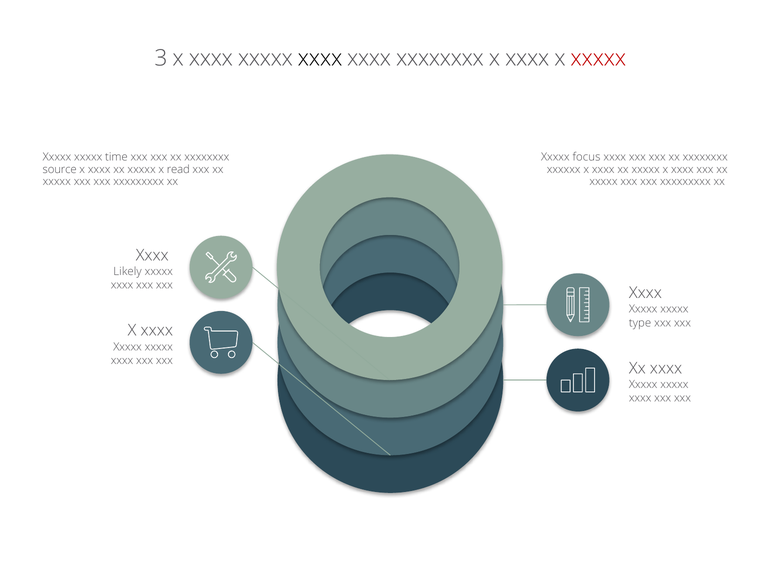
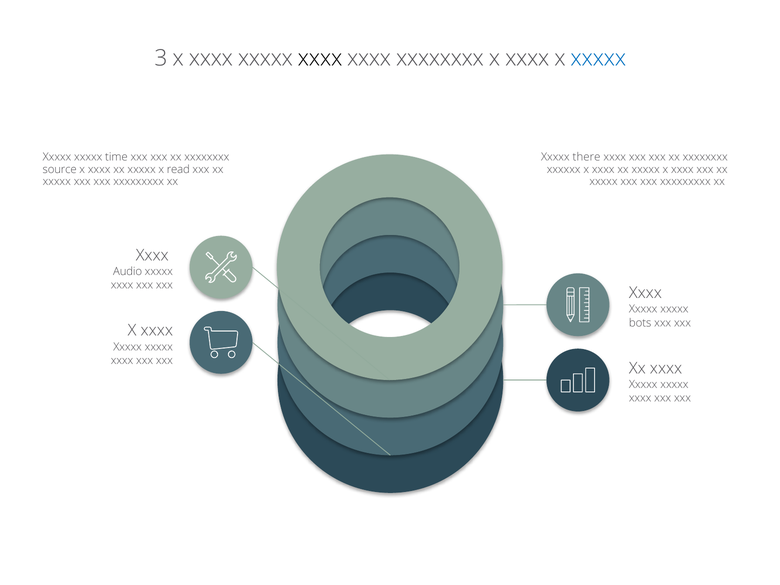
xxxxx colour: red -> blue (598, 58)
focus: focus -> there (587, 157)
Likely: Likely -> Audio (128, 272)
type: type -> bots (640, 323)
